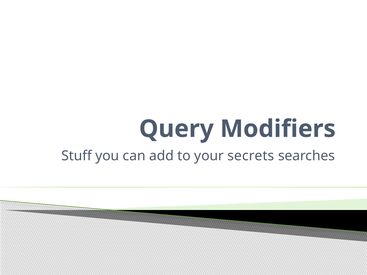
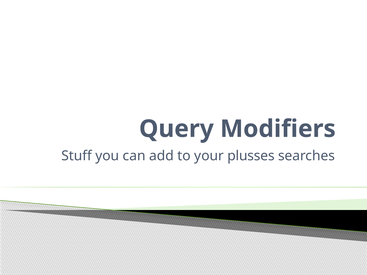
secrets: secrets -> plusses (251, 156)
